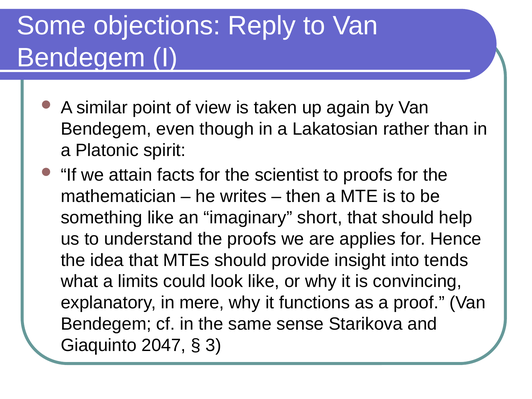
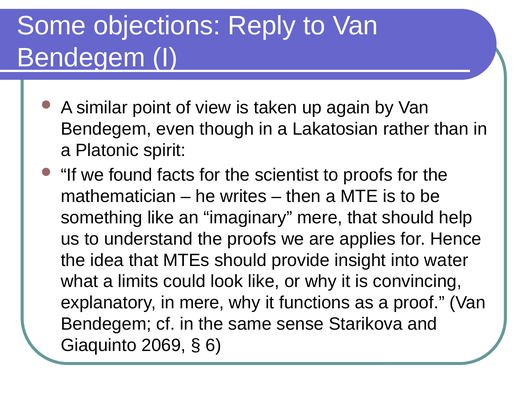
attain: attain -> found (131, 175)
imaginary short: short -> mere (320, 218)
tends: tends -> water (446, 260)
2047: 2047 -> 2069 (164, 345)
3: 3 -> 6 (213, 345)
